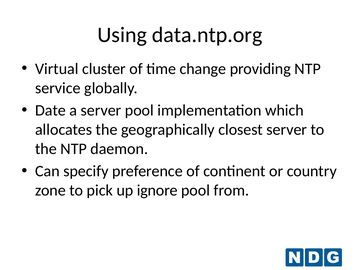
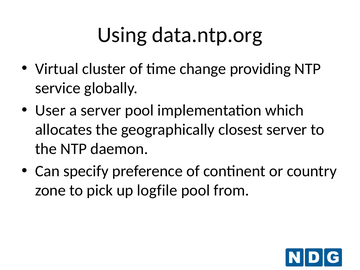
Date: Date -> User (50, 110)
ignore: ignore -> logfile (157, 190)
